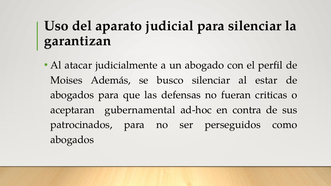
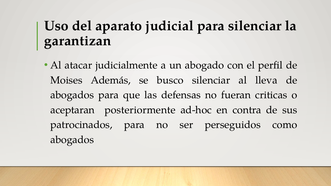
estar: estar -> lleva (266, 80)
gubernamental: gubernamental -> posteriormente (140, 110)
